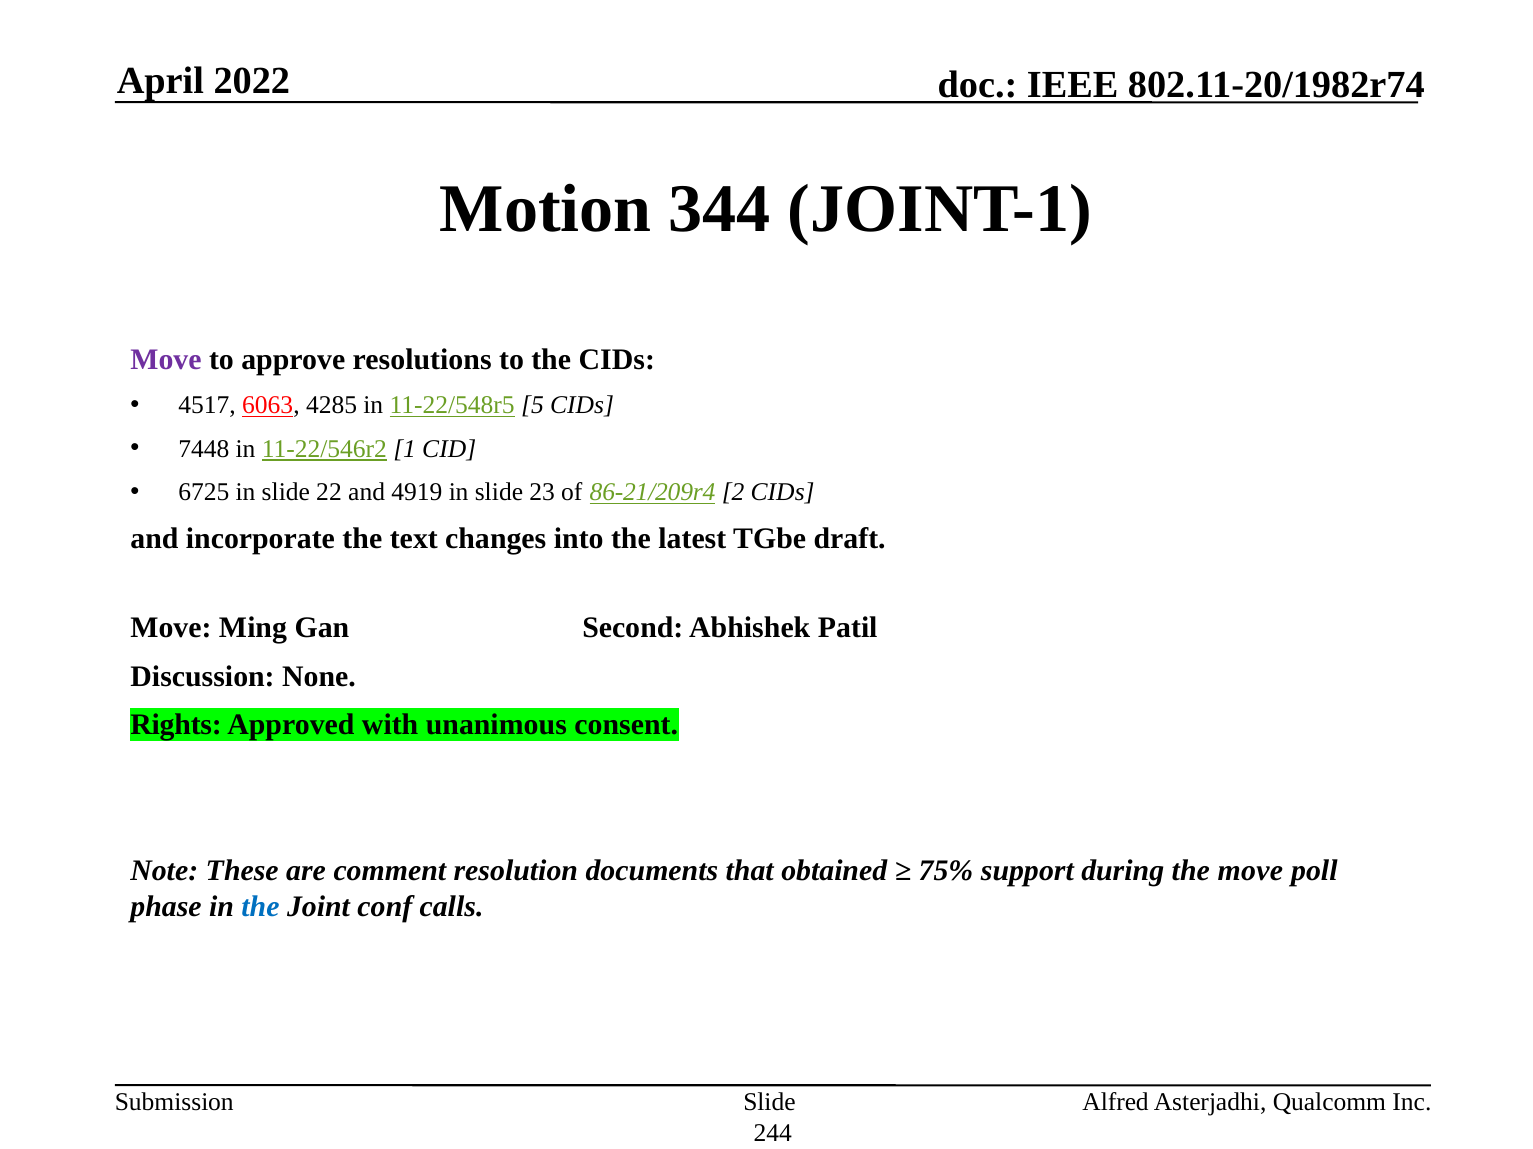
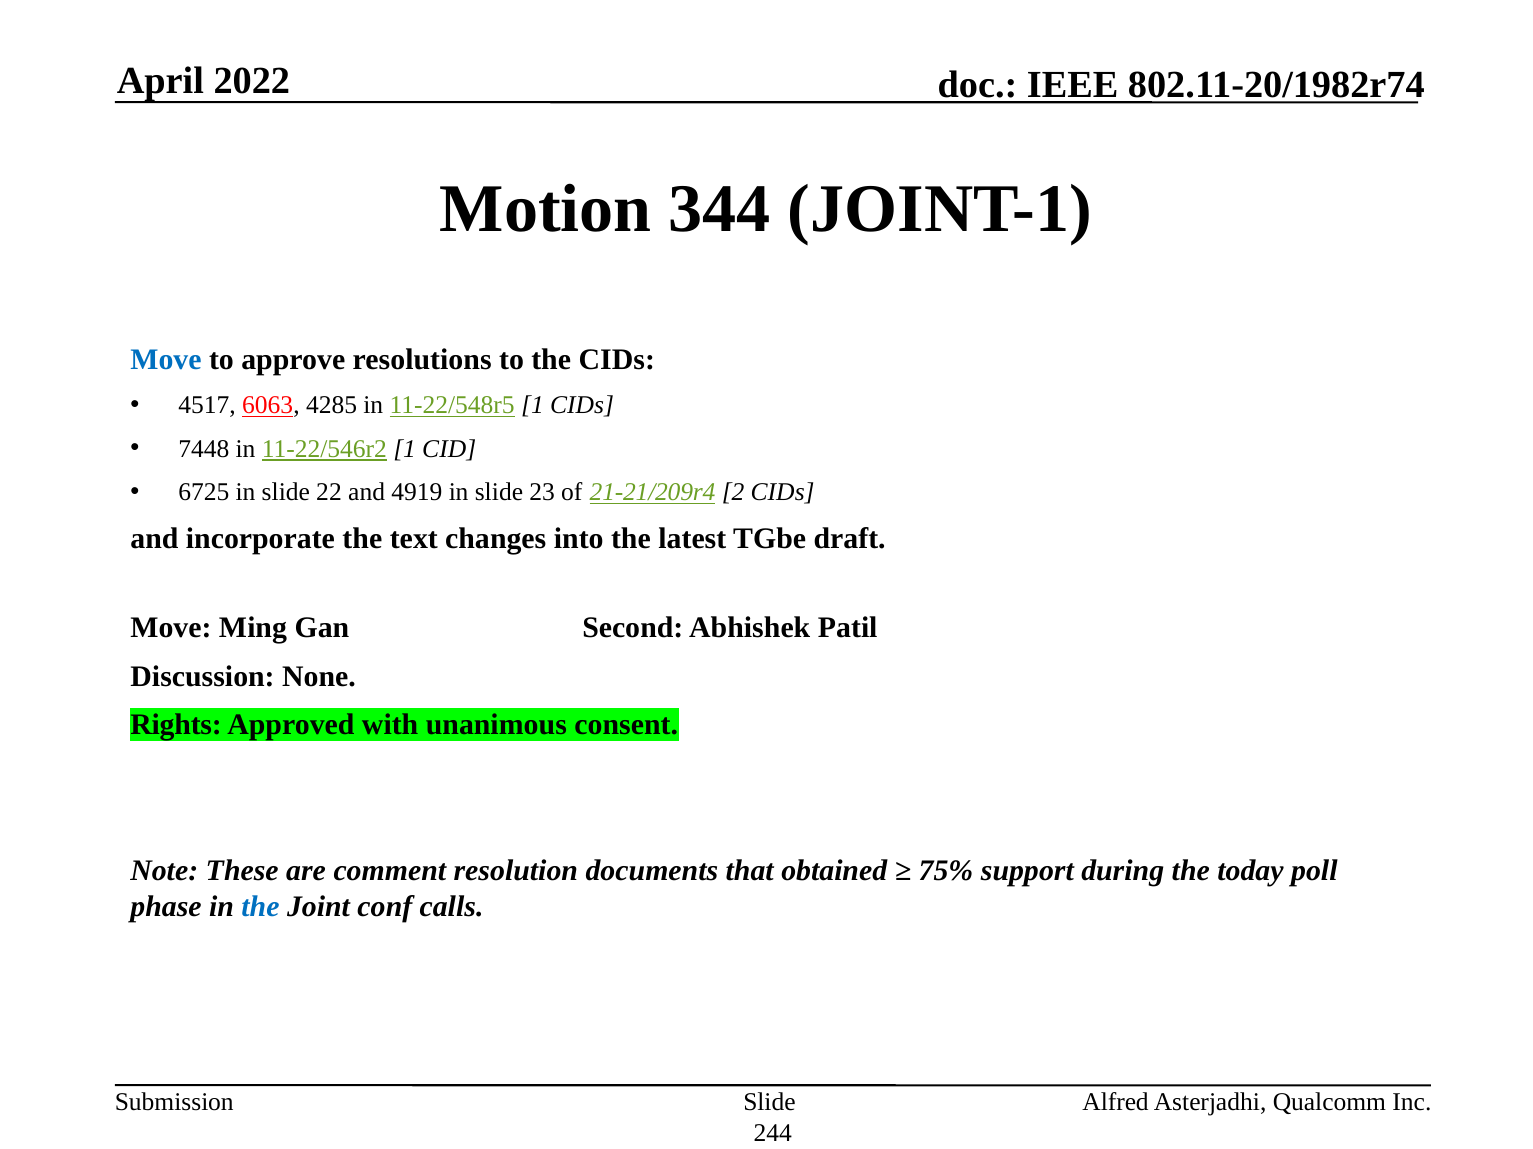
Move colour: purple -> blue (166, 360)
11-22/548r5 5: 5 -> 1 (533, 406)
86-21/209r4: 86-21/209r4 -> 21-21/209r4 (653, 492)
the move: move -> today (1250, 871)
